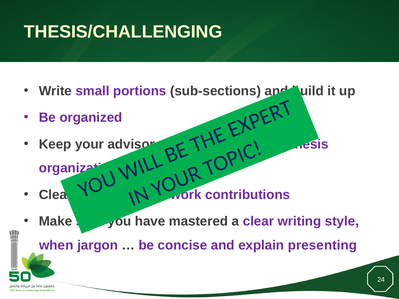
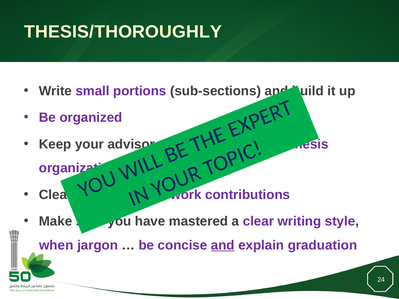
THESIS/CHALLENGING: THESIS/CHALLENGING -> THESIS/THOROUGHLY (123, 32)
and underline: none -> present (223, 245)
presenting: presenting -> graduation (322, 245)
